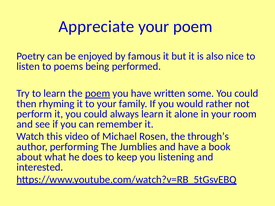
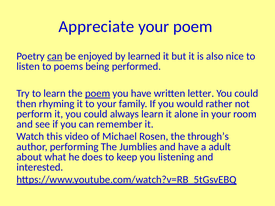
can underline: none -> present (55, 56)
famous: famous -> learned (144, 56)
some: some -> letter (201, 94)
book: book -> adult (220, 147)
